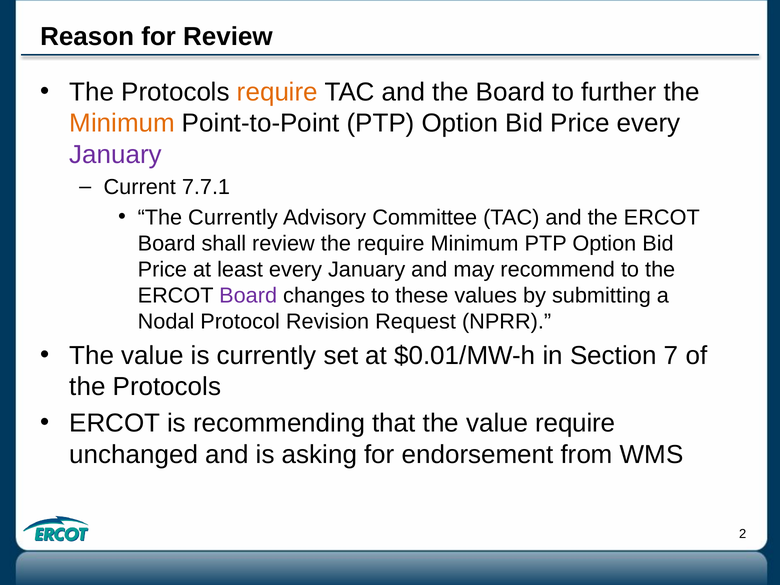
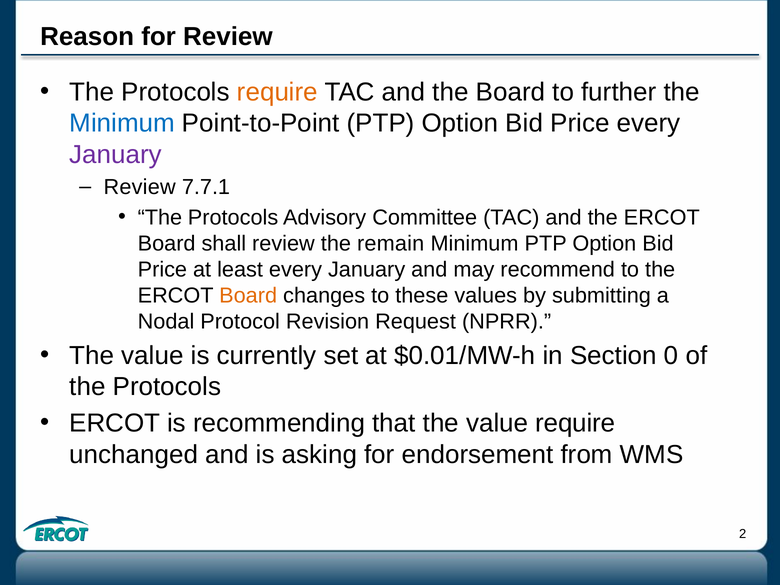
Minimum colour: orange -> blue (122, 123)
Current: Current -> Review (140, 187)
Currently: Currently -> Protocols (233, 217)
the require: require -> remain (391, 243)
Board colour: purple -> orange (248, 296)
7: 7 -> 0 (671, 356)
